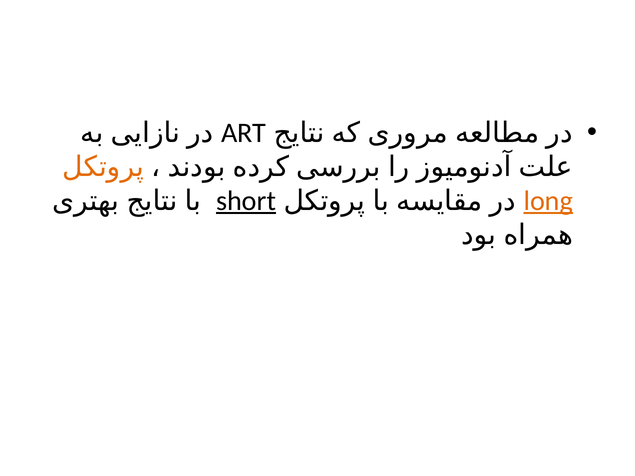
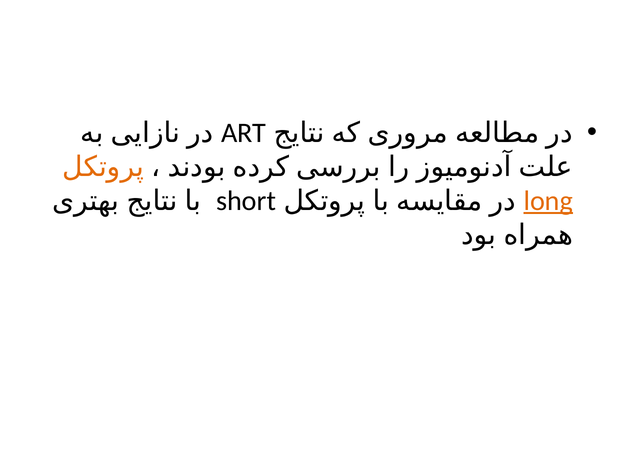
short underline: present -> none (246, 201)
